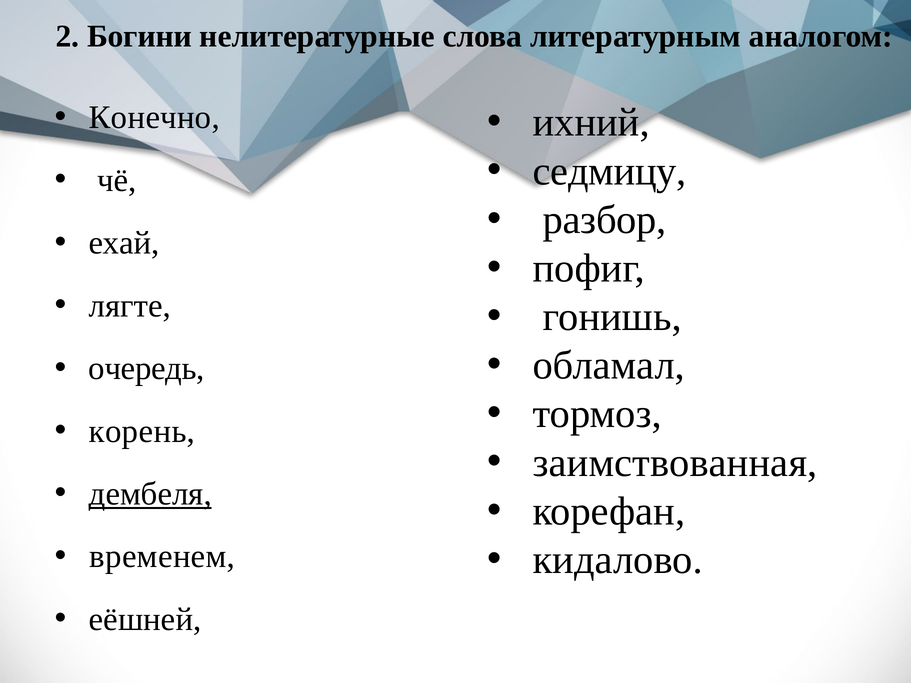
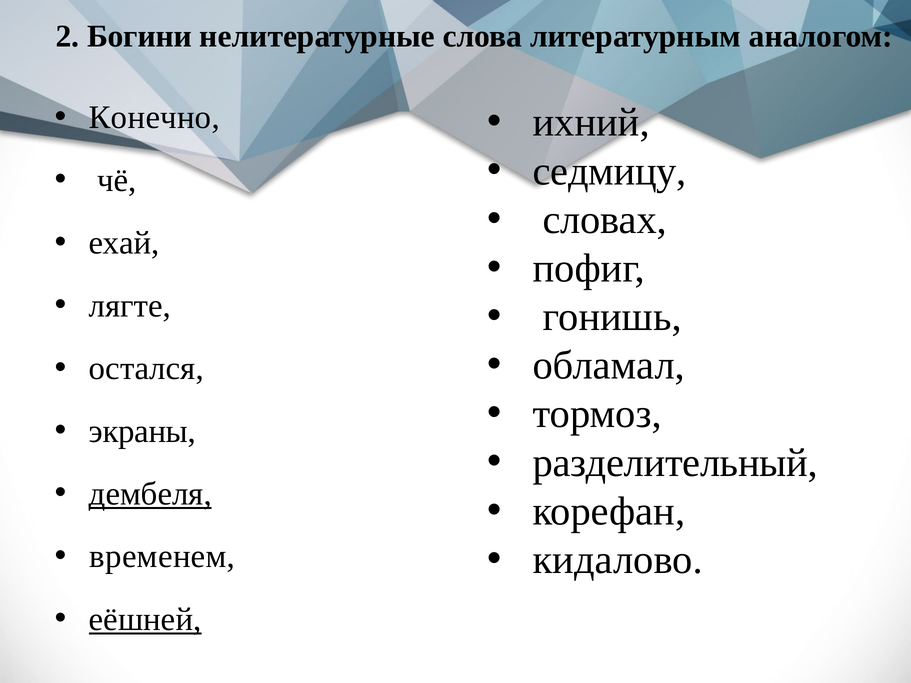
разбор: разбор -> словах (605, 220)
очередь: очередь -> остался (146, 369)
корень: корень -> экраны (142, 431)
заимствованная: заимствованная -> разделительный (675, 463)
еёшней underline: none -> present (145, 620)
